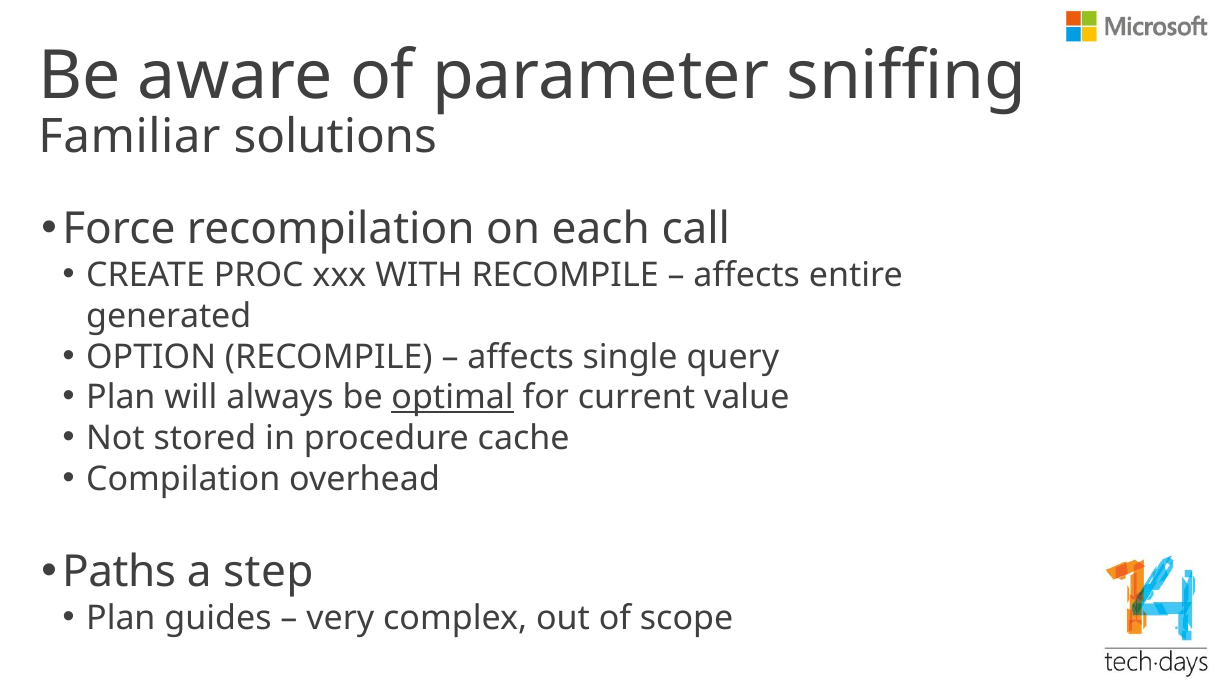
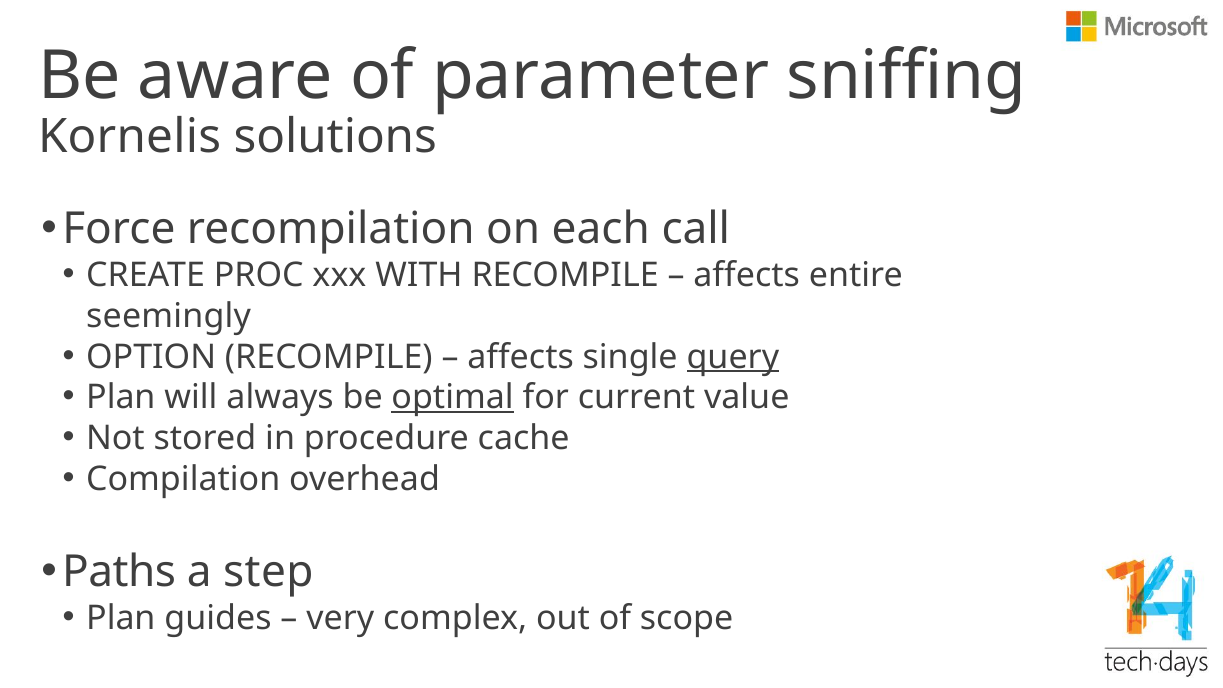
Familiar: Familiar -> Kornelis (130, 137)
generated: generated -> seemingly (169, 316)
query underline: none -> present (733, 357)
